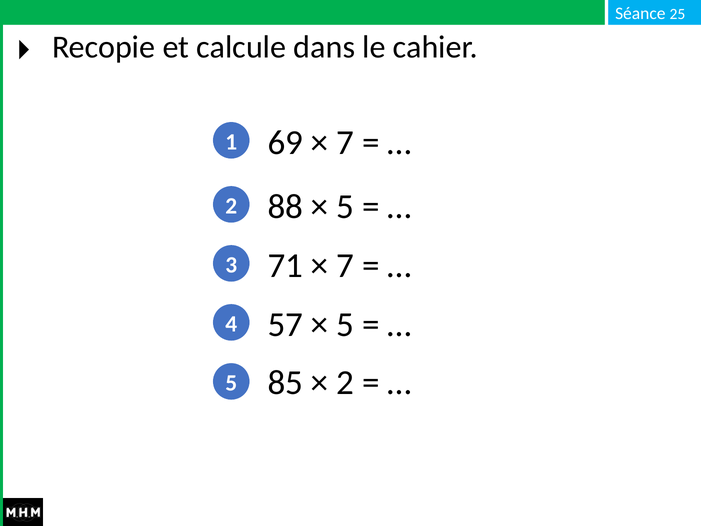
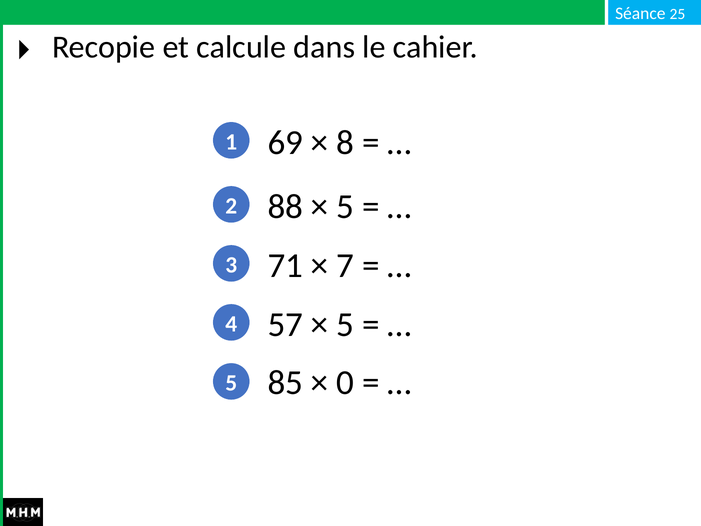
7: 7 -> 8 (345, 142)
2: 2 -> 0 (345, 383)
